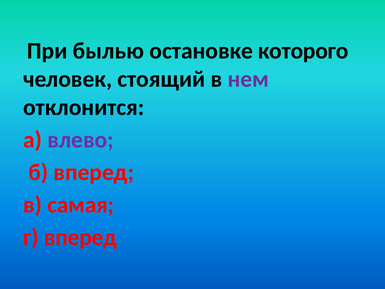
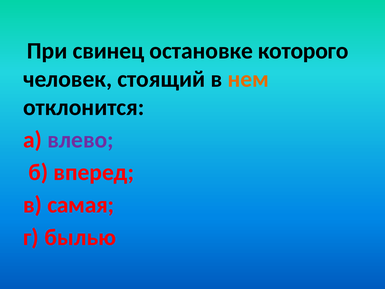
былью: былью -> свинец (108, 51)
нем colour: purple -> orange (248, 79)
г вперед: вперед -> былью (80, 237)
